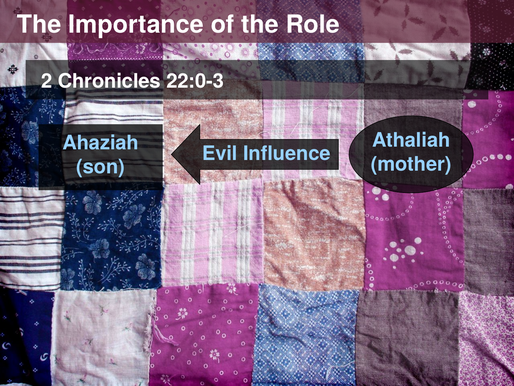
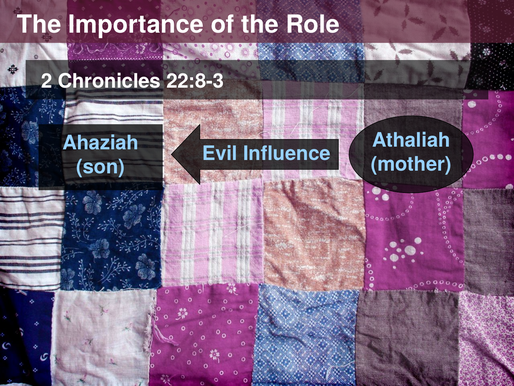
22:0-3: 22:0-3 -> 22:8-3 (195, 81)
